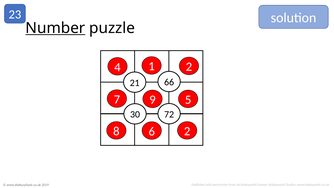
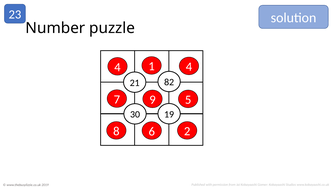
Number underline: present -> none (55, 28)
4 2: 2 -> 4 (189, 67)
66: 66 -> 82 (169, 82)
72: 72 -> 19 (169, 114)
